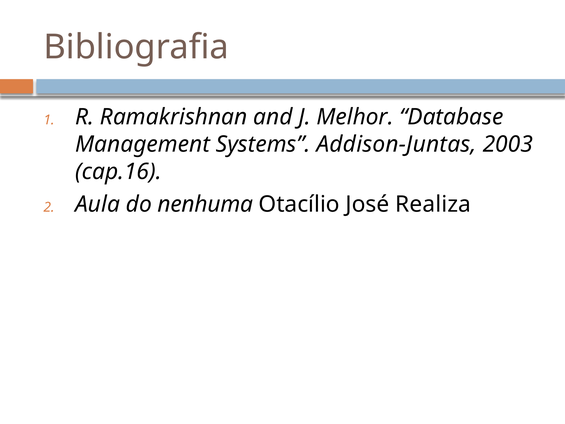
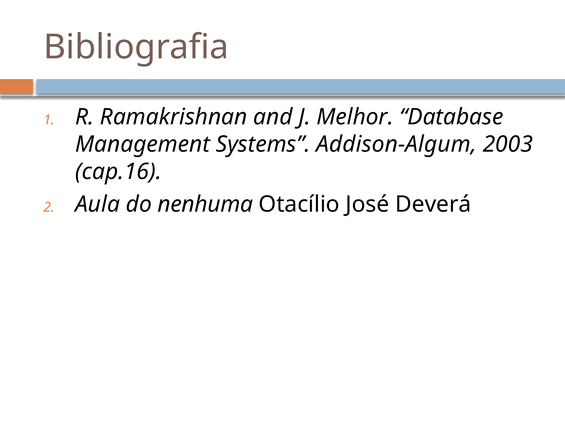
Addison-Juntas: Addison-Juntas -> Addison-Algum (397, 144)
Realiza: Realiza -> Deverá (433, 204)
